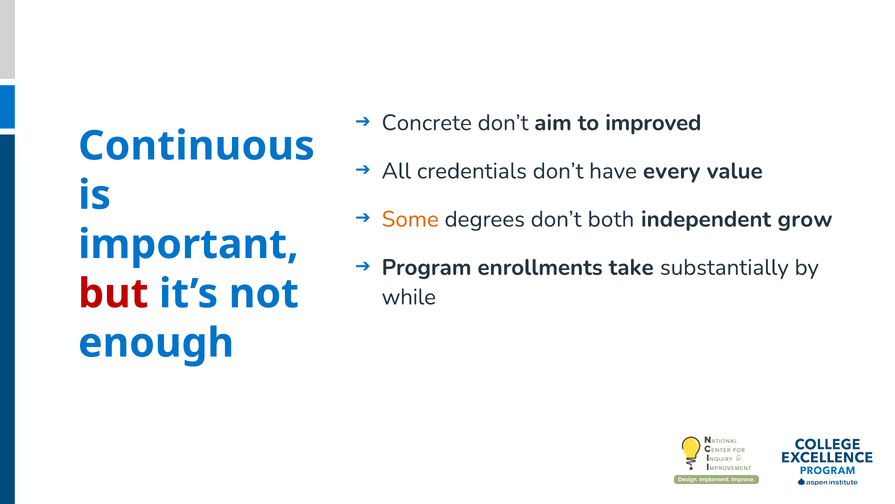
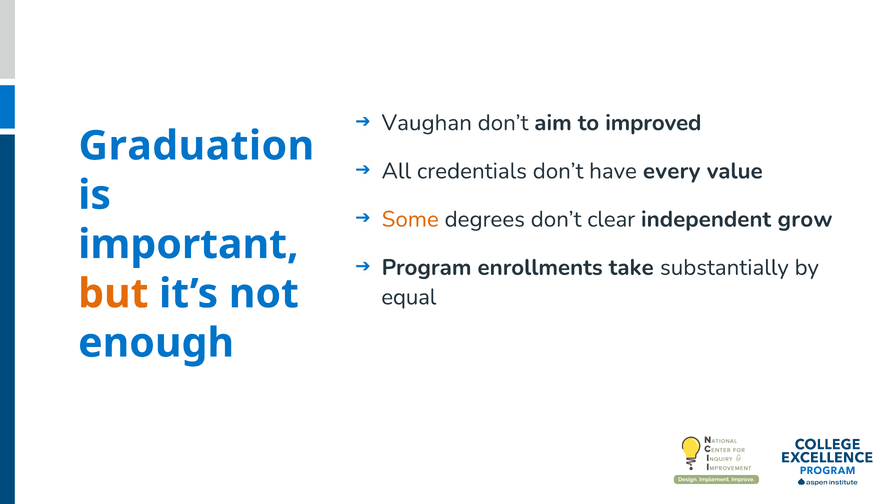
Concrete: Concrete -> Vaughan (427, 123)
Continuous: Continuous -> Graduation (196, 146)
both: both -> clear (611, 219)
but colour: red -> orange (113, 293)
while: while -> equal (409, 297)
